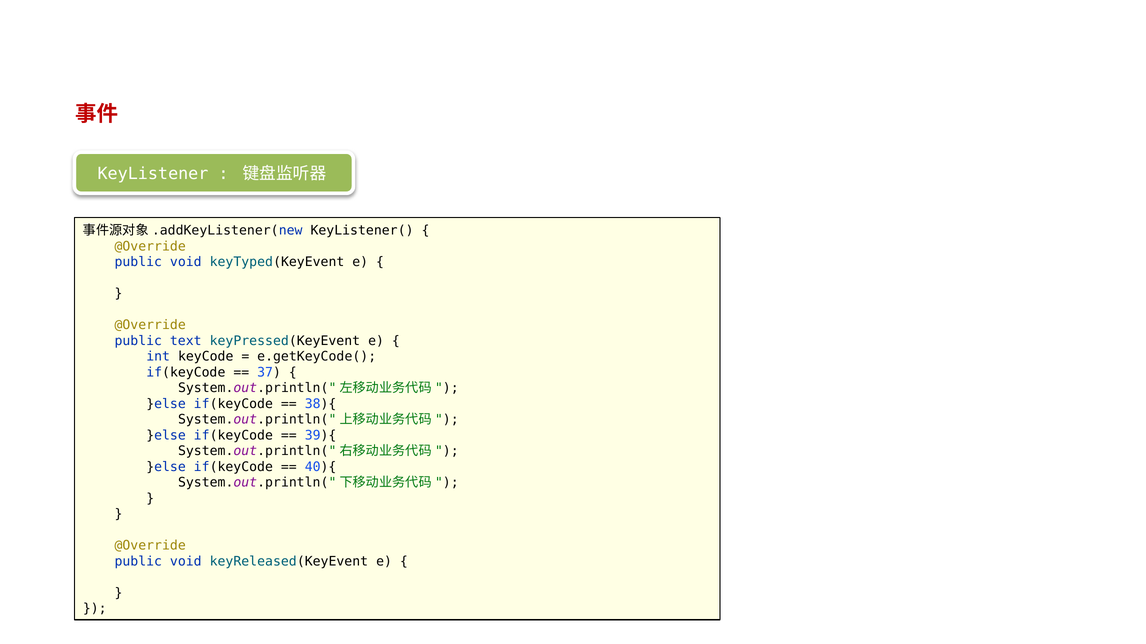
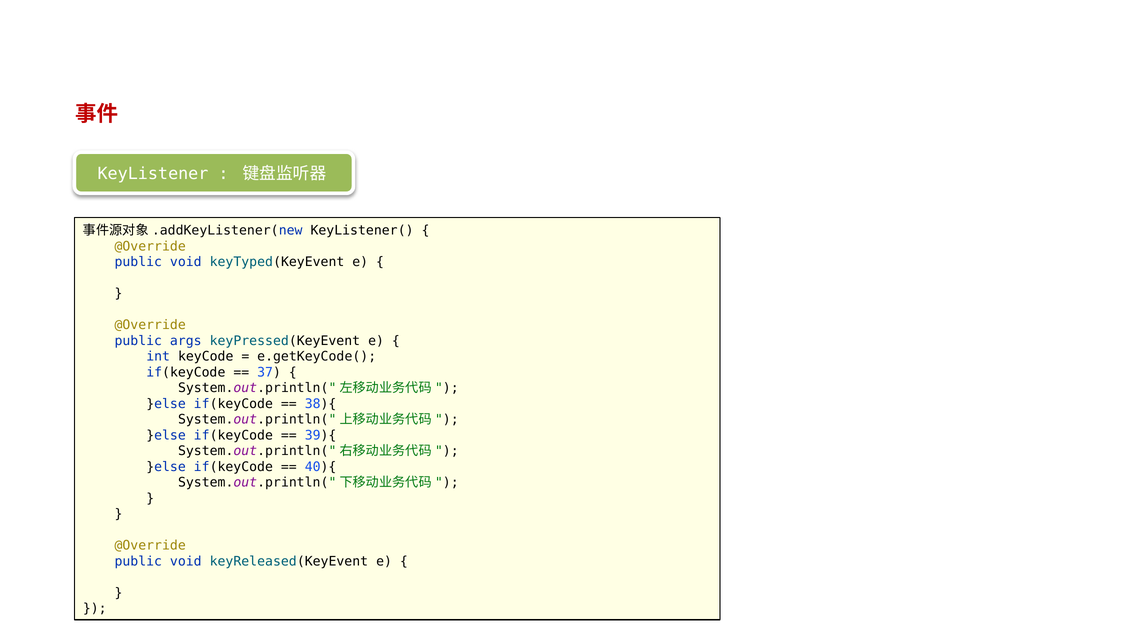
text: text -> args (186, 341)
